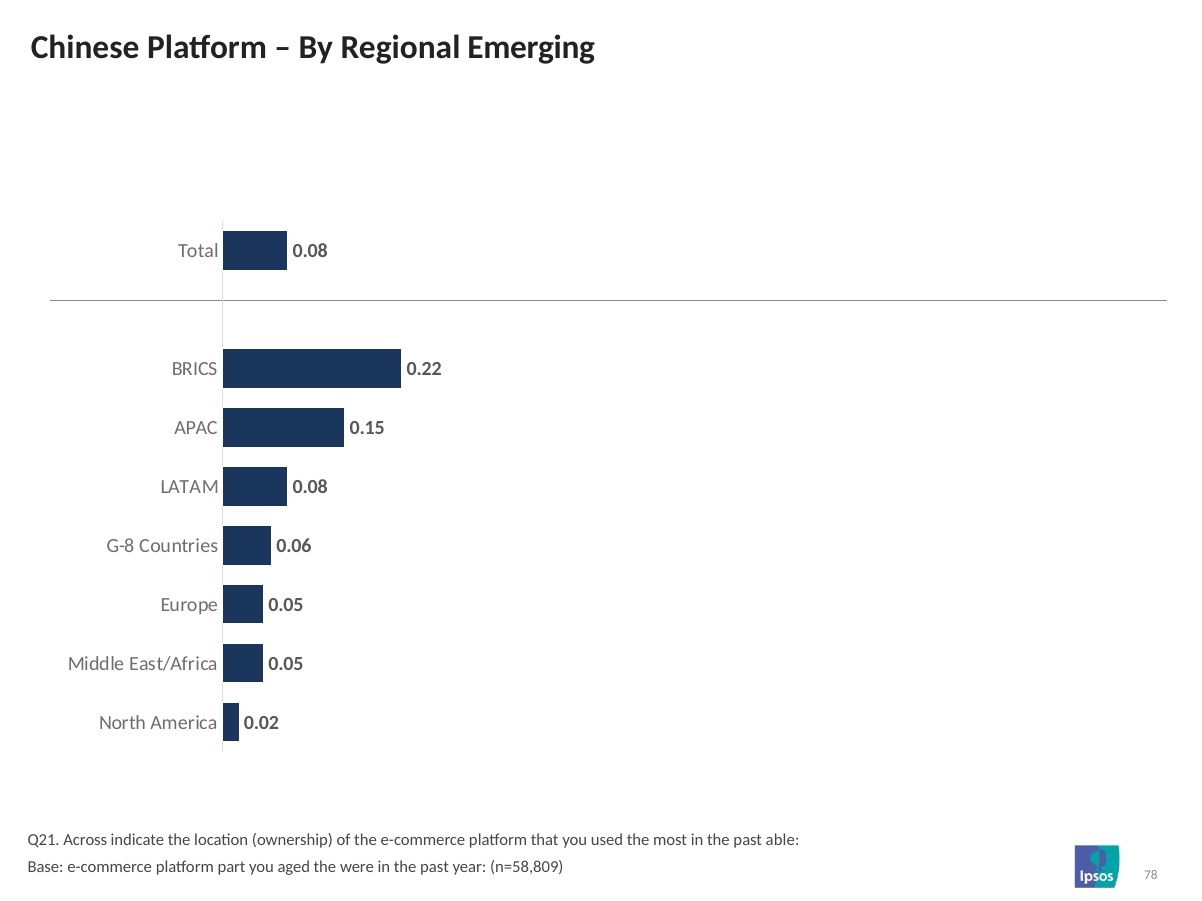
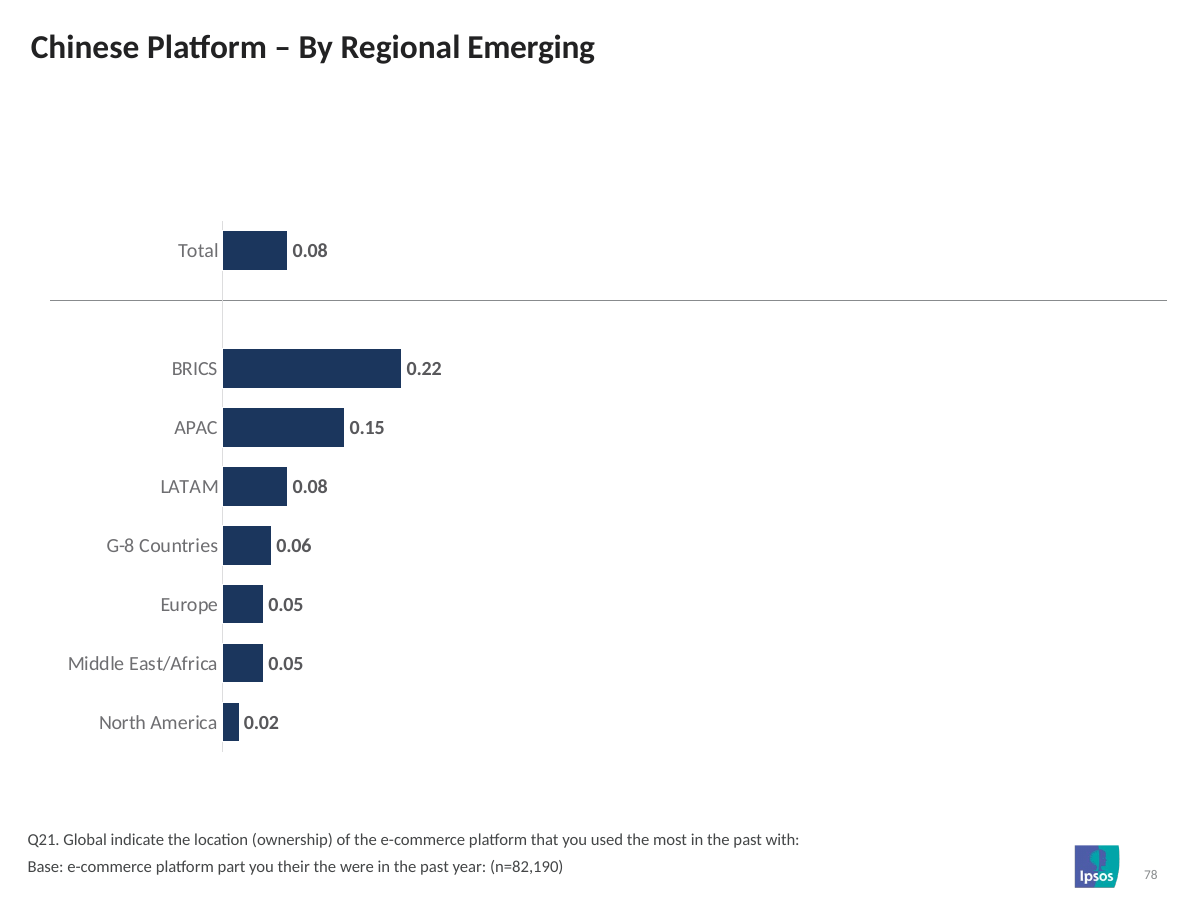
Across: Across -> Global (85, 840)
able: able -> with (783, 840)
aged: aged -> their (294, 868)
n=58,809: n=58,809 -> n=82,190 (527, 868)
